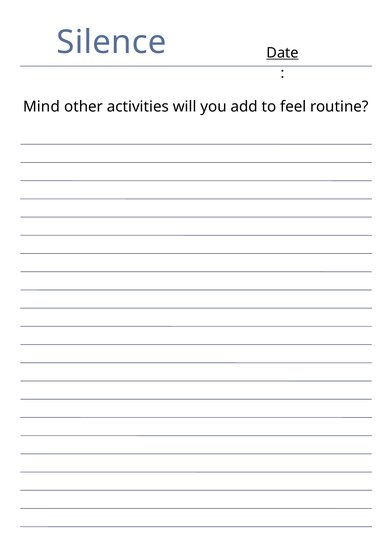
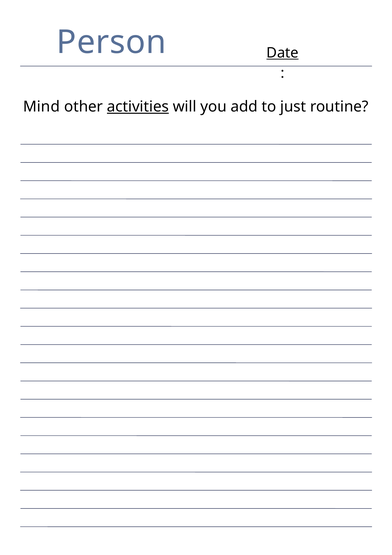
Silence: Silence -> Person (111, 42)
activities underline: none -> present (138, 107)
feel: feel -> just (293, 107)
